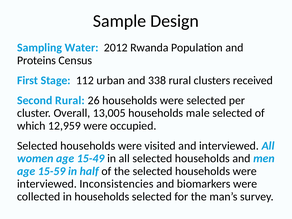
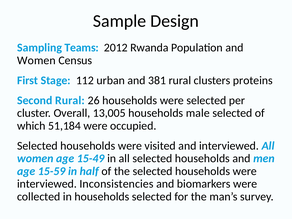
Water: Water -> Teams (82, 48)
Proteins: Proteins -> Women (36, 60)
338: 338 -> 381 (157, 80)
received: received -> proteins (253, 80)
12,959: 12,959 -> 51,184 (65, 126)
